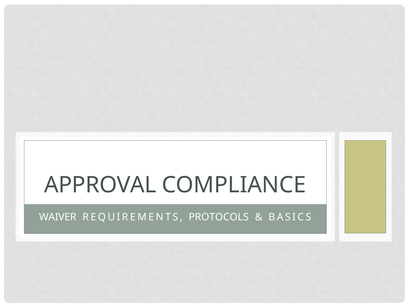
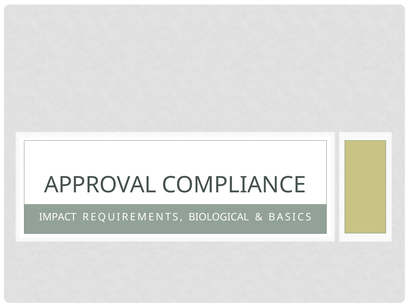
WAIVER: WAIVER -> IMPACT (58, 217)
PROTOCOLS: PROTOCOLS -> BIOLOGICAL (219, 217)
